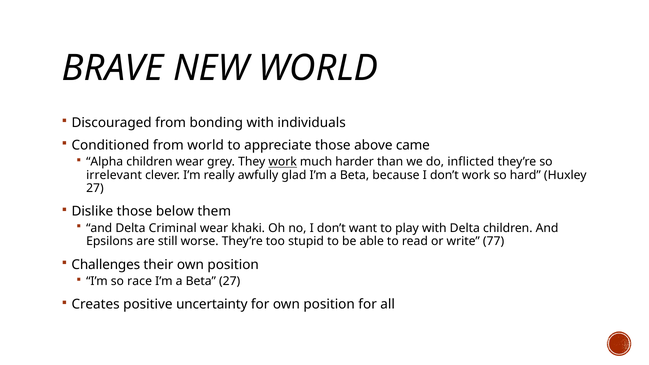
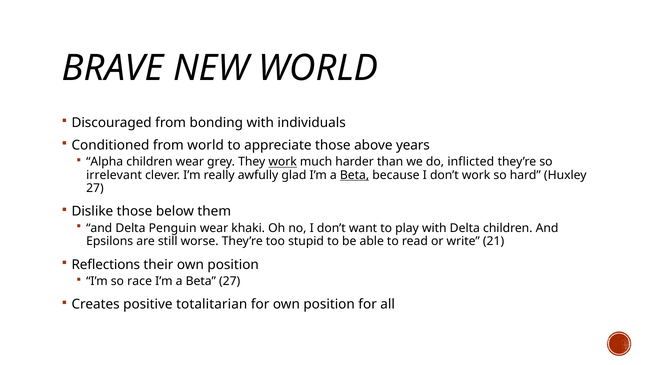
came: came -> years (413, 145)
Beta underline: none -> present (355, 175)
Criminal: Criminal -> Penguin (173, 228)
77: 77 -> 21 (494, 241)
Challenges: Challenges -> Reflections (106, 265)
uncertainty: uncertainty -> totalitarian (212, 305)
